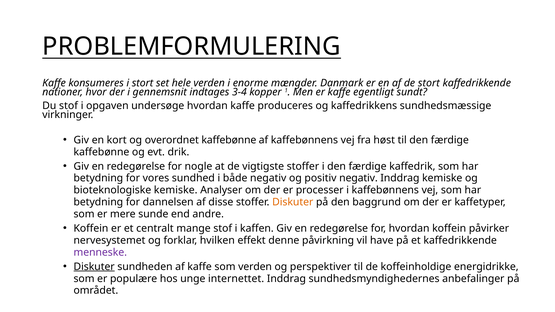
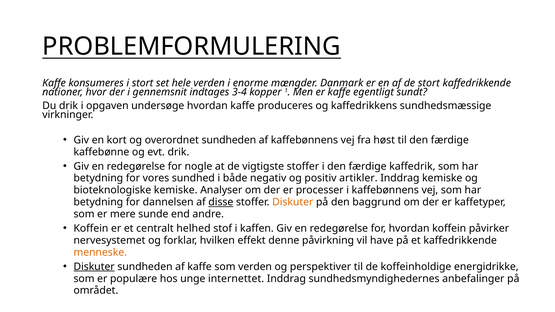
Du stof: stof -> drik (69, 106)
overordnet kaffebønne: kaffebønne -> sundheden (229, 140)
positiv negativ: negativ -> artikler (358, 178)
disse underline: none -> present (221, 202)
mange: mange -> helhed (193, 229)
menneske colour: purple -> orange (100, 252)
